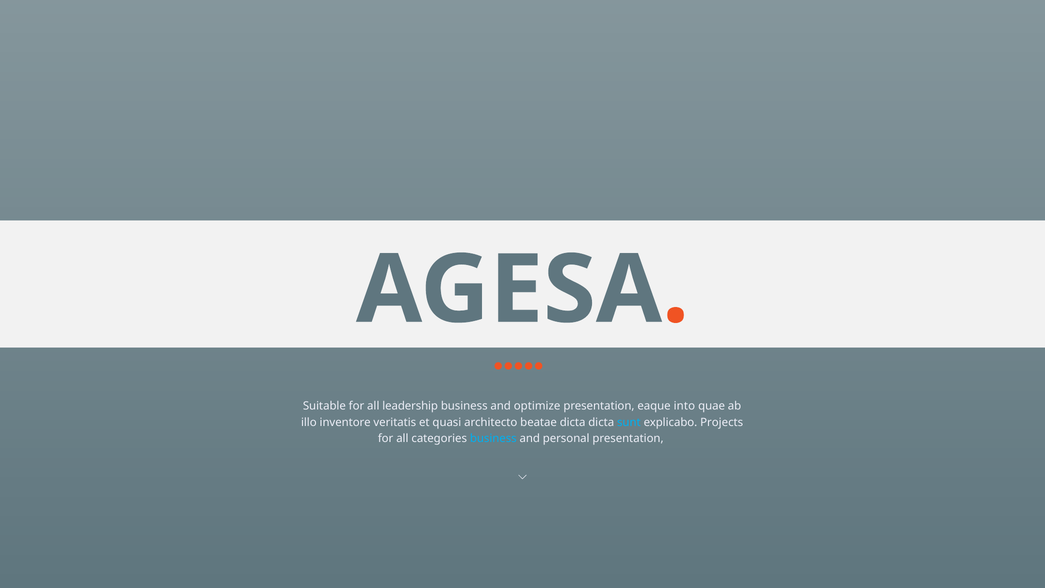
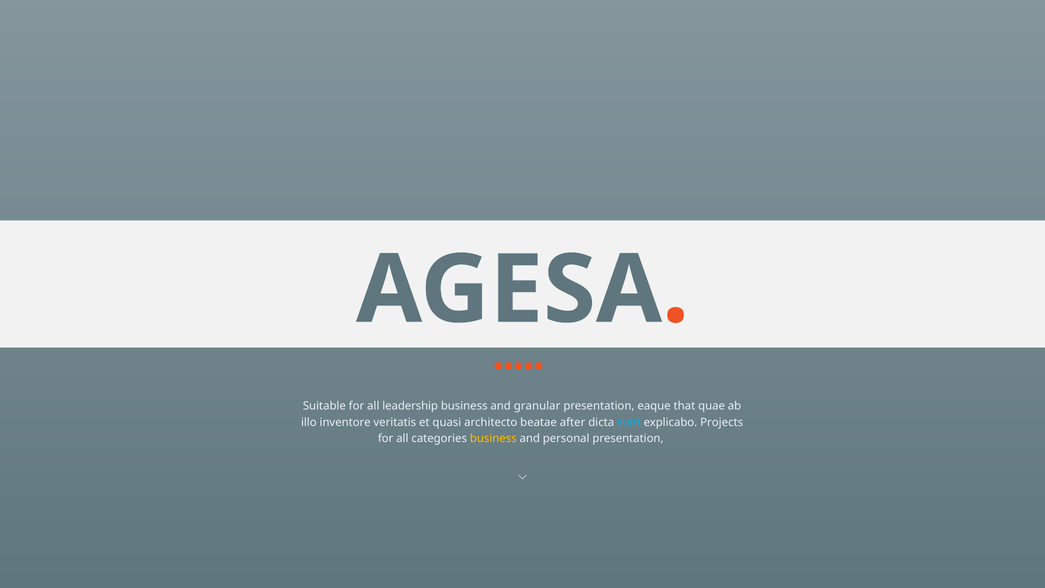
optimize: optimize -> granular (537, 406)
into: into -> that (684, 406)
beatae dicta: dicta -> after (573, 422)
business colour: light blue -> yellow (493, 439)
